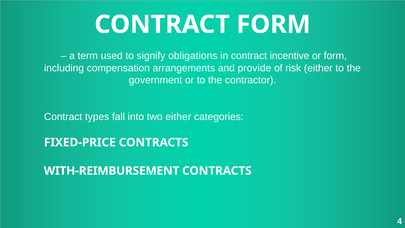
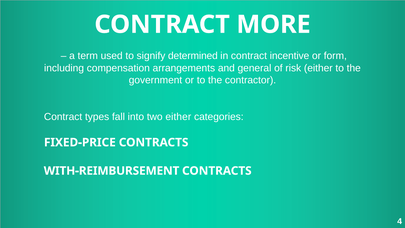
CONTRACT FORM: FORM -> MORE (274, 24)
obligations: obligations -> determined (193, 56)
provide: provide -> general (254, 68)
